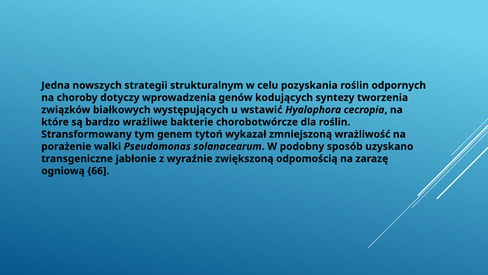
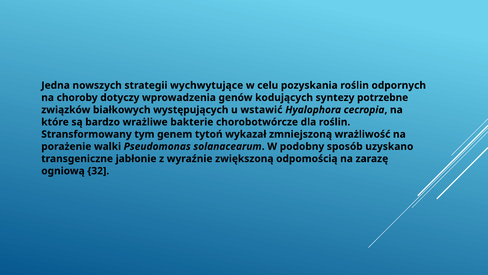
strukturalnym: strukturalnym -> wychwytujące (207, 85)
tworzenia: tworzenia -> potrzebne (383, 97)
66: 66 -> 32 (98, 171)
